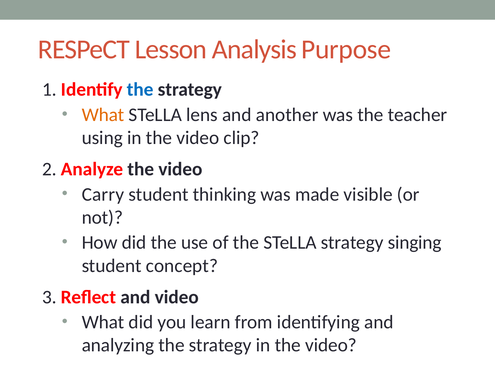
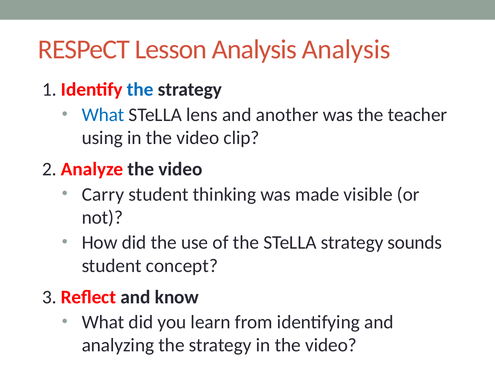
Analysis Purpose: Purpose -> Analysis (346, 49)
What colour: orange -> blue (103, 115)
singing: singing -> sounds (415, 243)
and video: video -> know (177, 297)
